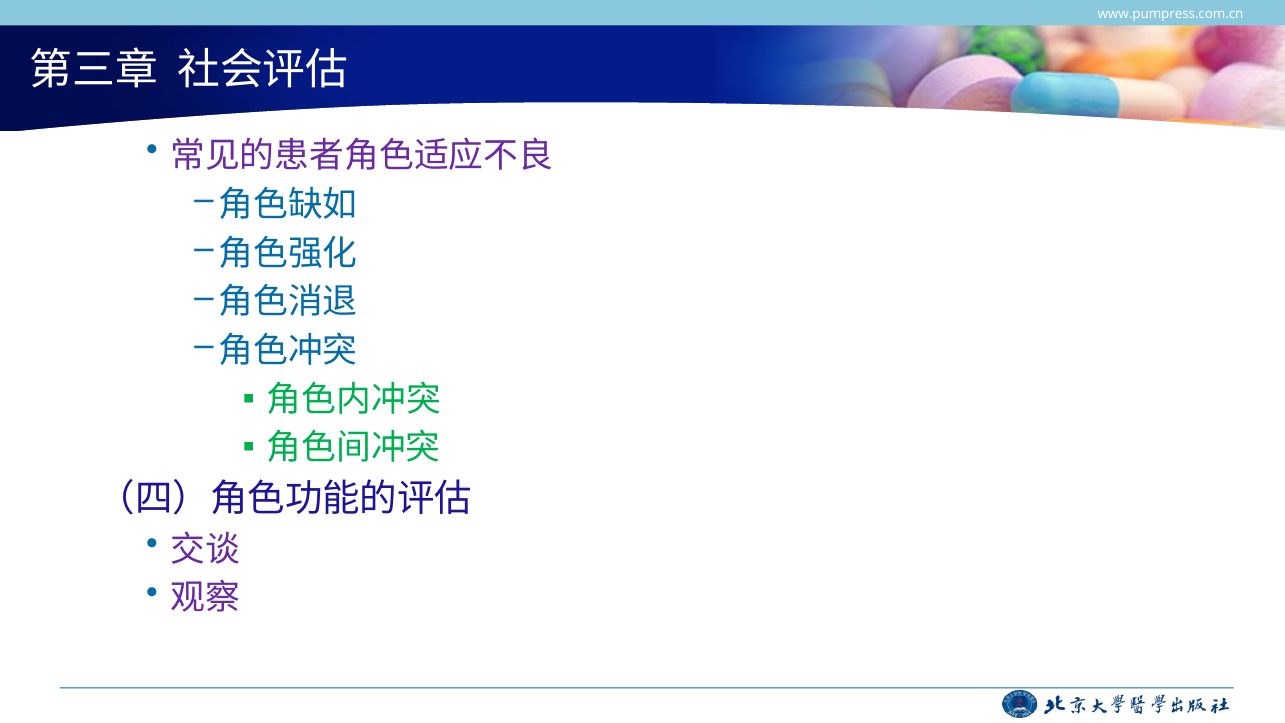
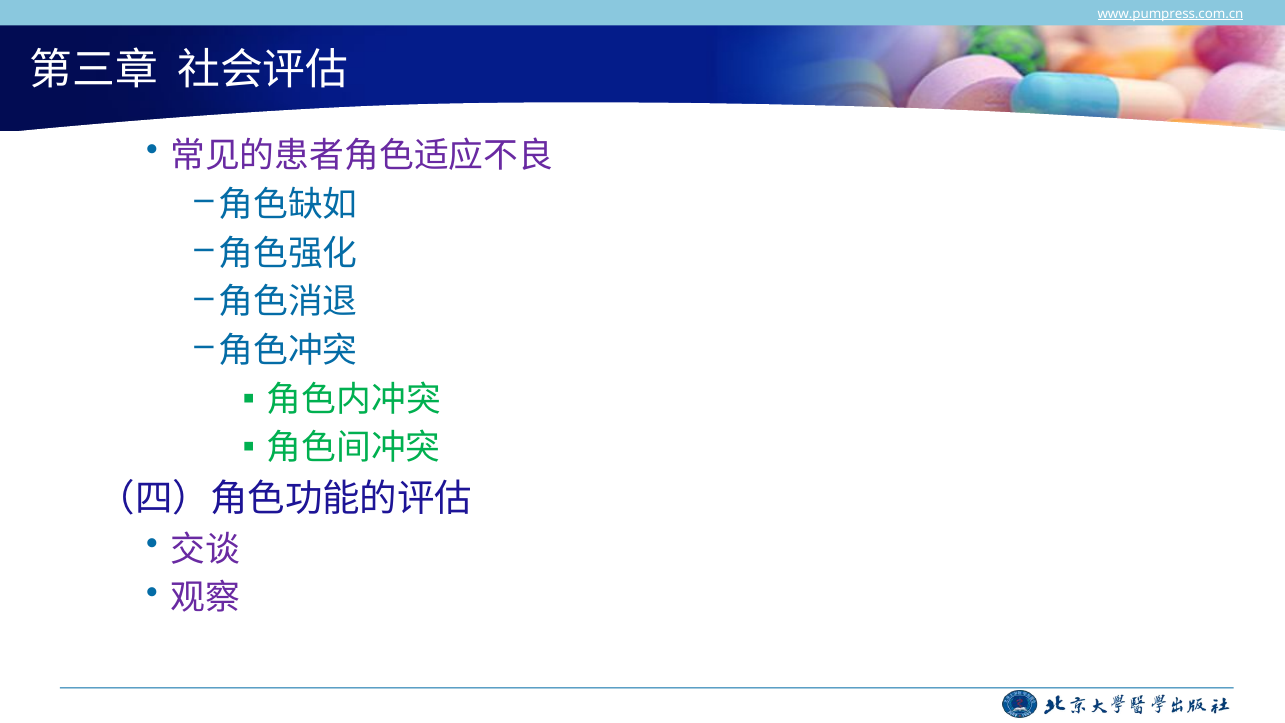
www.pumpress.com.cn underline: none -> present (1170, 14)
